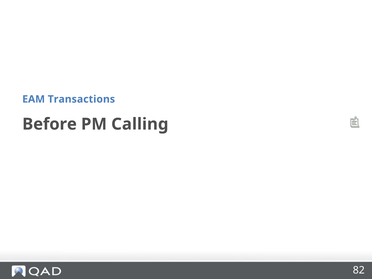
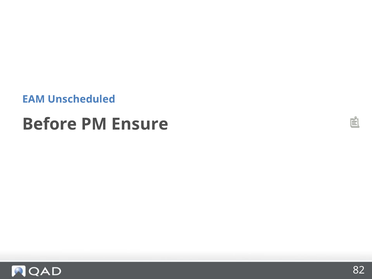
Transactions: Transactions -> Unscheduled (81, 99)
Calling: Calling -> Ensure (140, 124)
